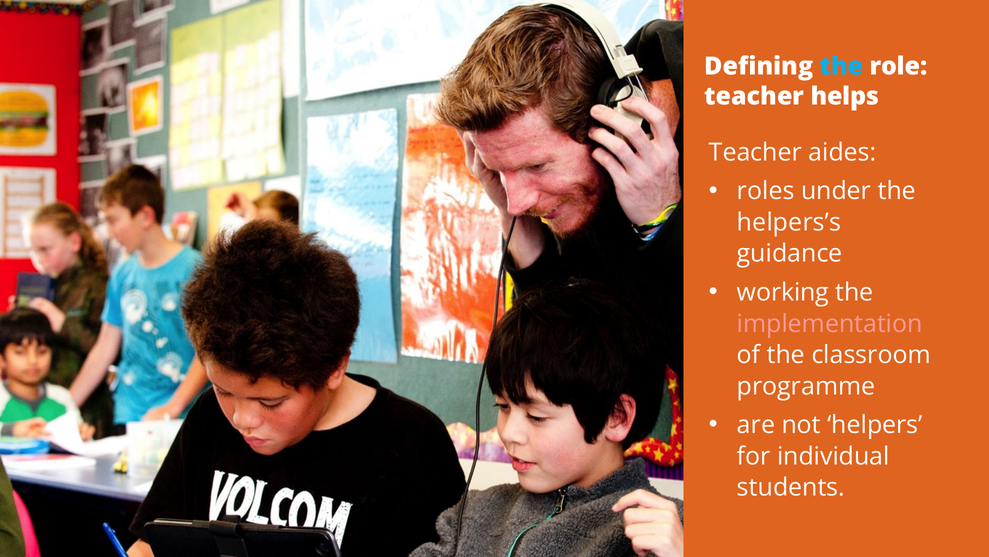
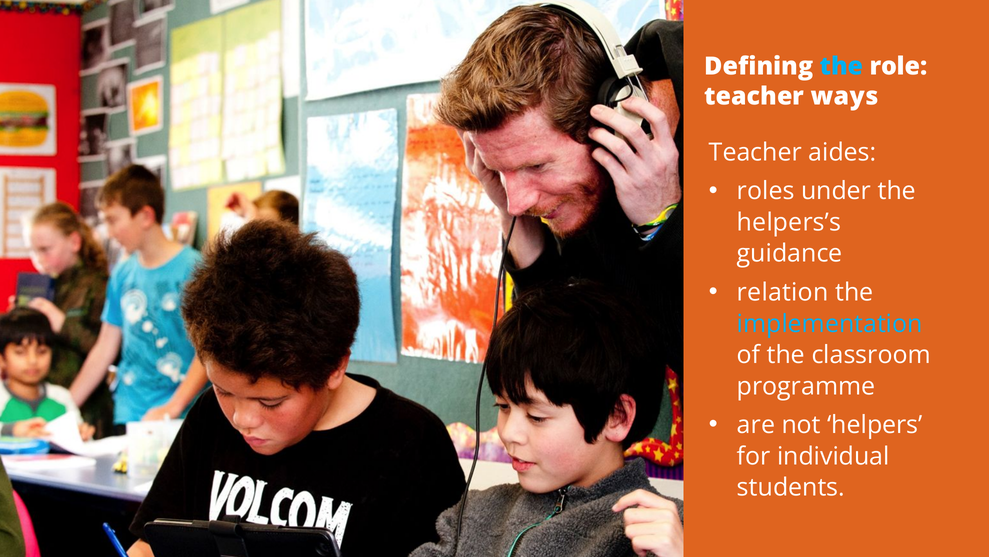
helps: helps -> ways (845, 96)
working: working -> relation (783, 292)
implementation colour: pink -> light blue (830, 323)
